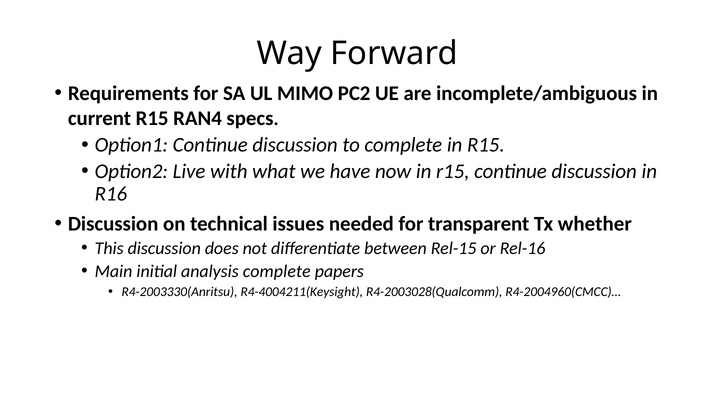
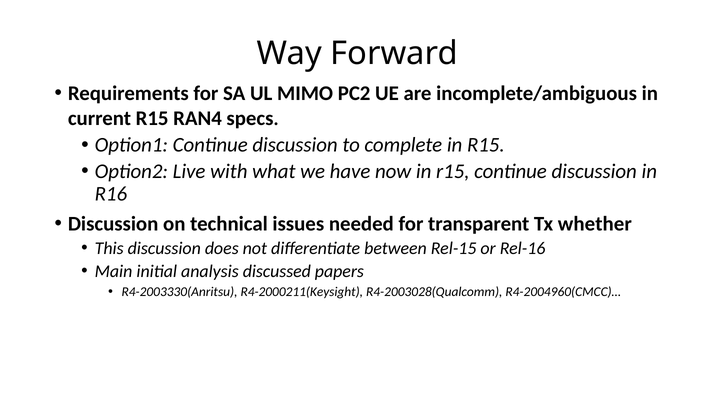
analysis complete: complete -> discussed (277, 271)
R4-4004211(Keysight: R4-4004211(Keysight -> R4-2000211(Keysight (302, 292)
